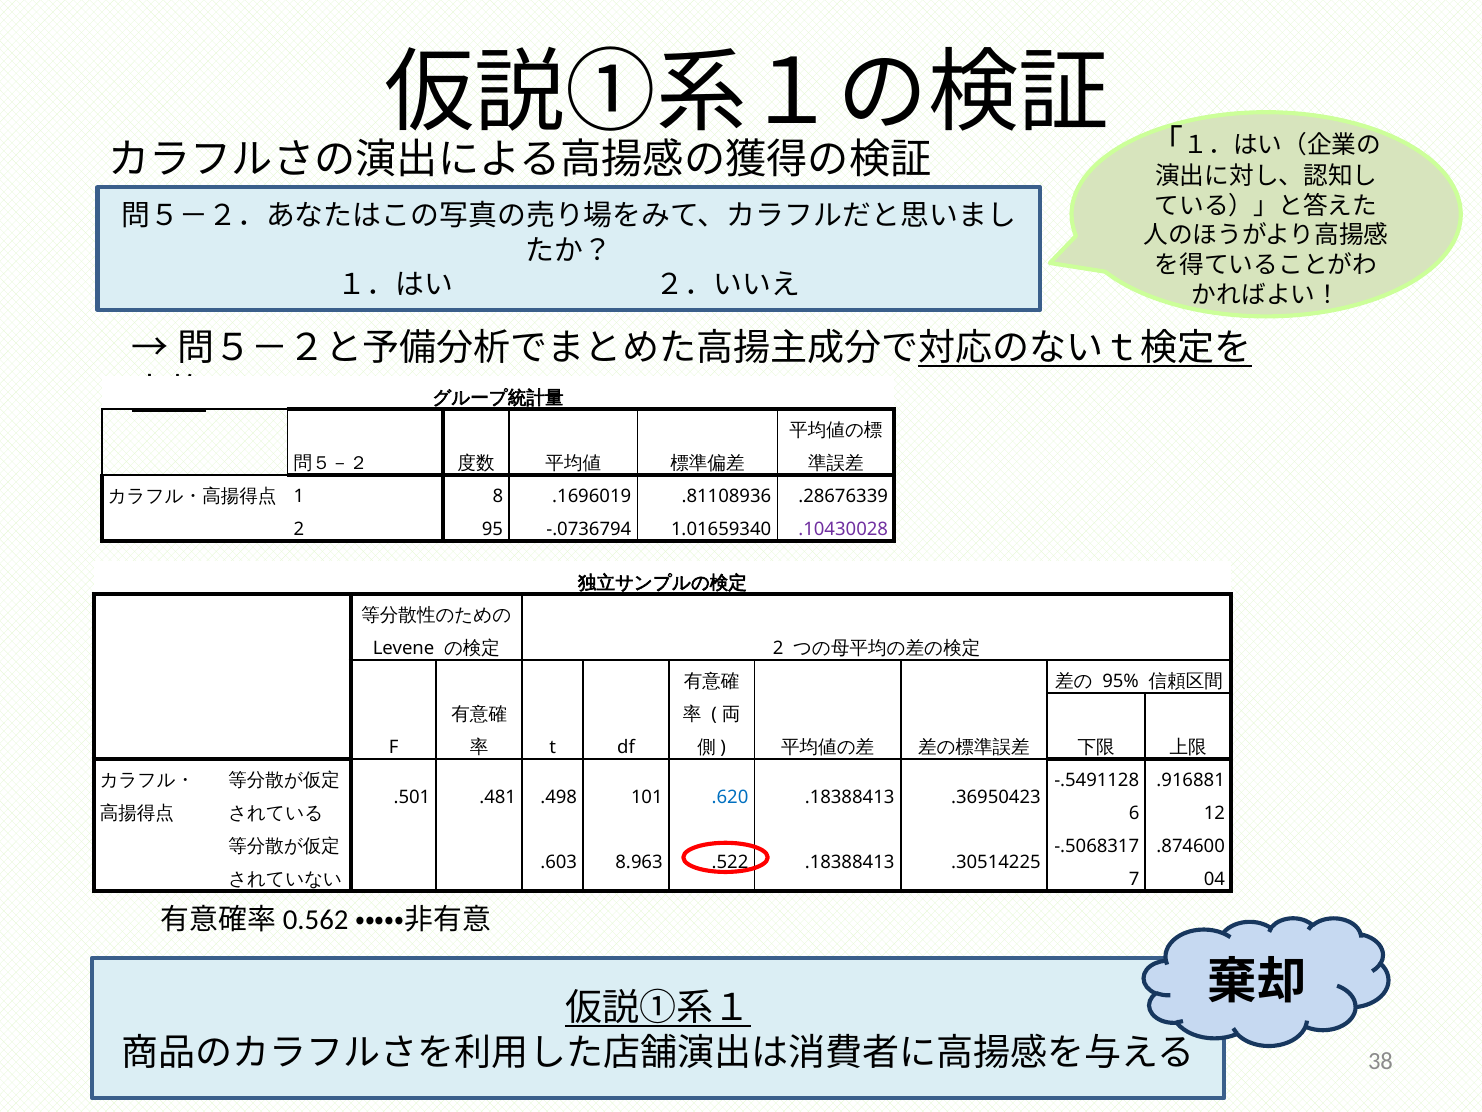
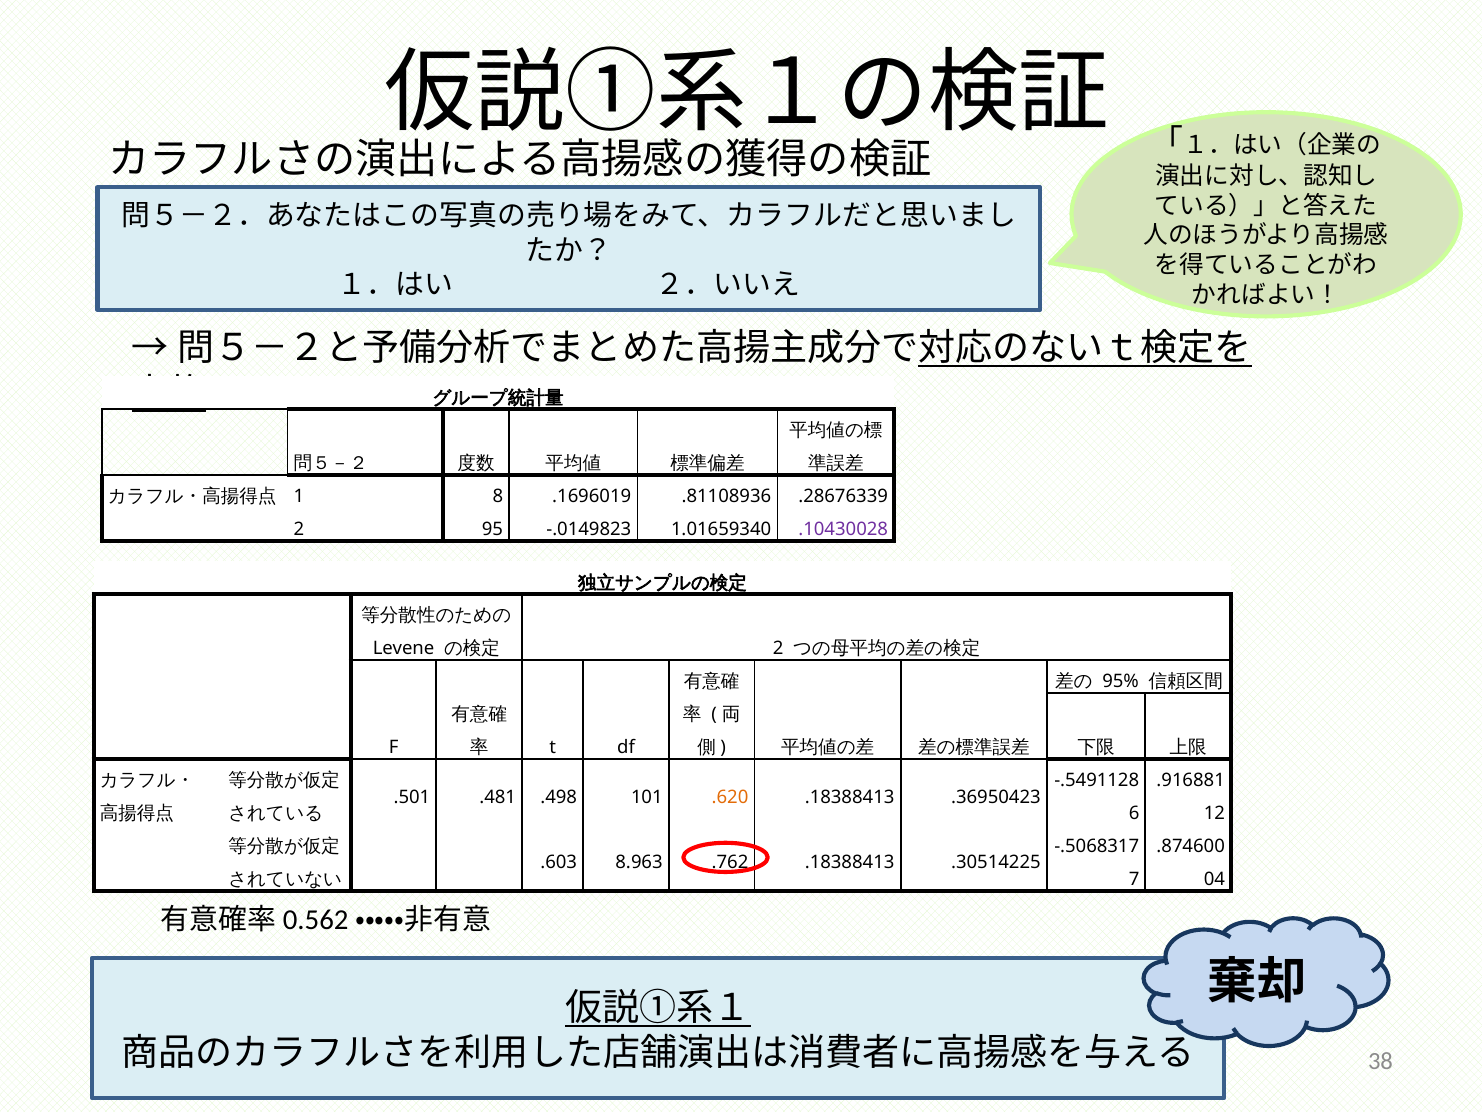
-.0736794: -.0736794 -> -.0149823 (589, 529)
.620 colour: blue -> orange (730, 797)
.522: .522 -> .762 (730, 862)
